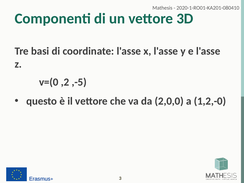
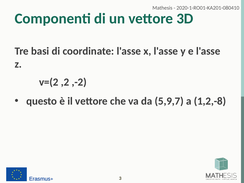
v=(0: v=(0 -> v=(2 (49, 82)
,-5: ,-5 -> ,-2 (79, 82)
2,0,0: 2,0,0 -> 5,9,7 (169, 101)
1,2,-0: 1,2,-0 -> 1,2,-8 (210, 101)
